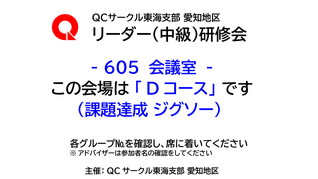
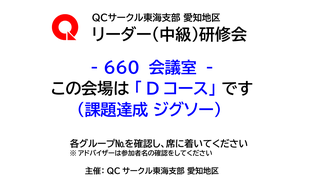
605: 605 -> 660 (122, 68)
